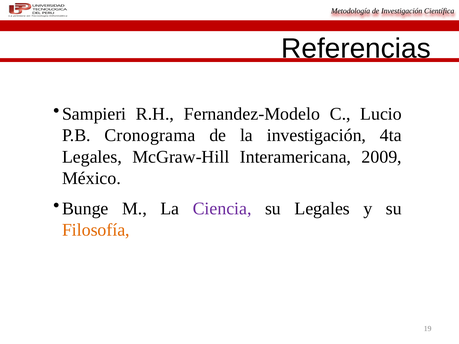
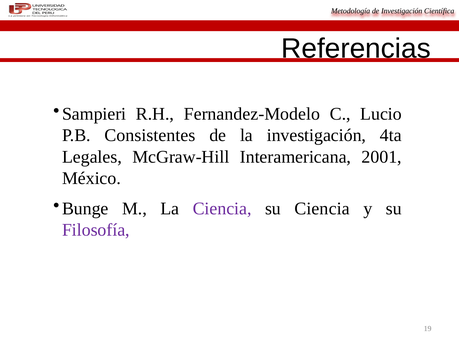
Cronograma: Cronograma -> Consistentes (150, 135)
2009: 2009 -> 2001 (382, 157)
su Legales: Legales -> Ciencia (322, 209)
Filosofía colour: orange -> purple (96, 230)
